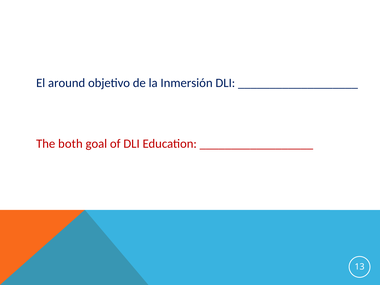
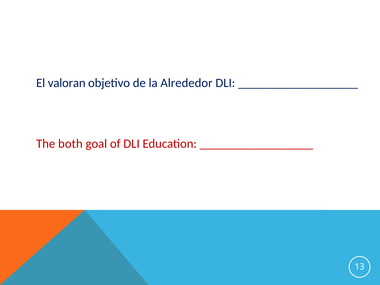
around: around -> valoran (67, 83)
Inmersión: Inmersión -> Alrededor (187, 83)
